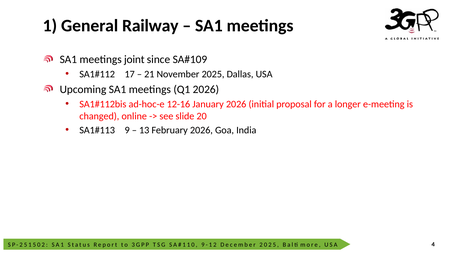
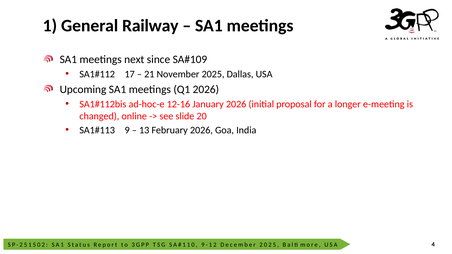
joint: joint -> next (134, 60)
